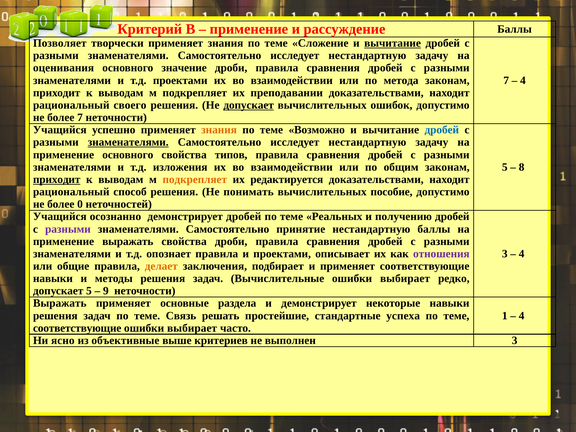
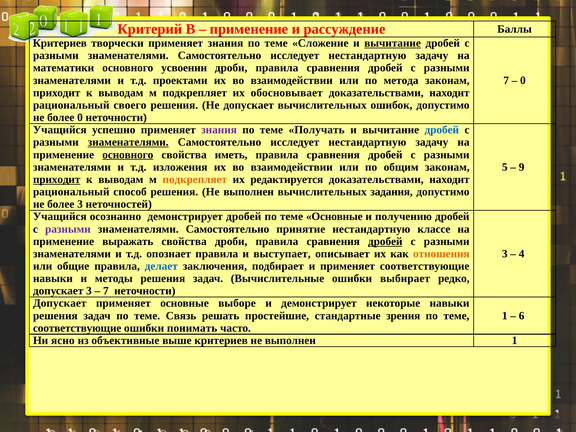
Позволяет: Позволяет -> Критериев (60, 43)
оценивания: оценивания -> математики (64, 68)
значение: значение -> усвоении (184, 68)
4: 4 -> 0 (523, 80)
преподавании: преподавании -> обосновывает (287, 93)
допускает underline: present -> none (249, 105)
более 7: 7 -> 0 (80, 117)
знания colour: orange -> purple (219, 130)
Возможно: Возможно -> Получать (317, 130)
основного underline: none -> present (128, 155)
типов: типов -> иметь (231, 155)
8: 8 -> 9 (522, 167)
решения Не понимать: понимать -> выполнен (249, 192)
пособие: пособие -> задания (392, 192)
более 0: 0 -> 3 (80, 204)
теме Реальных: Реальных -> Основные (334, 217)
нестандартную баллы: баллы -> классе (434, 229)
дробей underline: none -> present (385, 241)
и проектами: проектами -> выступает (282, 254)
отношения colour: purple -> orange (441, 254)
делает colour: orange -> blue (161, 266)
допускает 5: 5 -> 3 (89, 291)
9: 9 -> 7 (106, 291)
Выражать: Выражать -> Допускает (60, 303)
раздела: раздела -> выборе (237, 303)
успеха: успеха -> зрения (403, 316)
4: 4 -> 6 (522, 316)
выбирает: выбирает -> понимать (192, 328)
выполнен 3: 3 -> 1 (515, 340)
